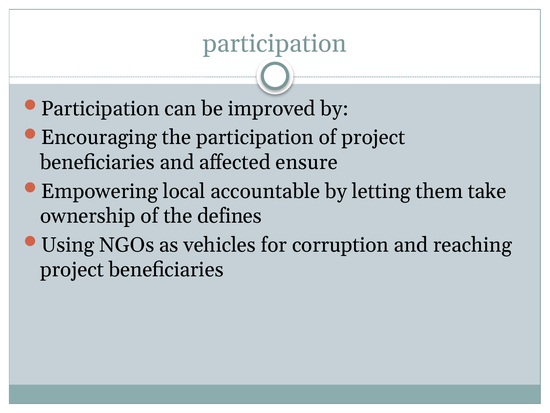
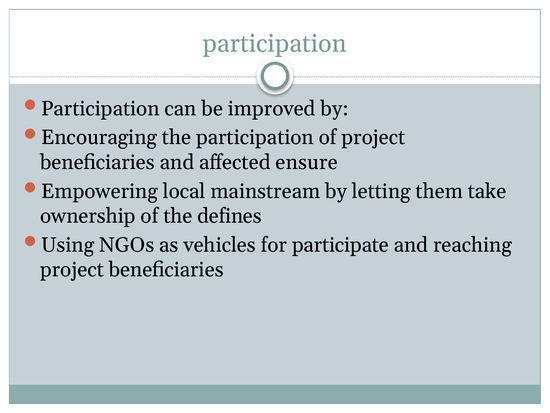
accountable: accountable -> mainstream (265, 191)
corruption: corruption -> participate (340, 245)
